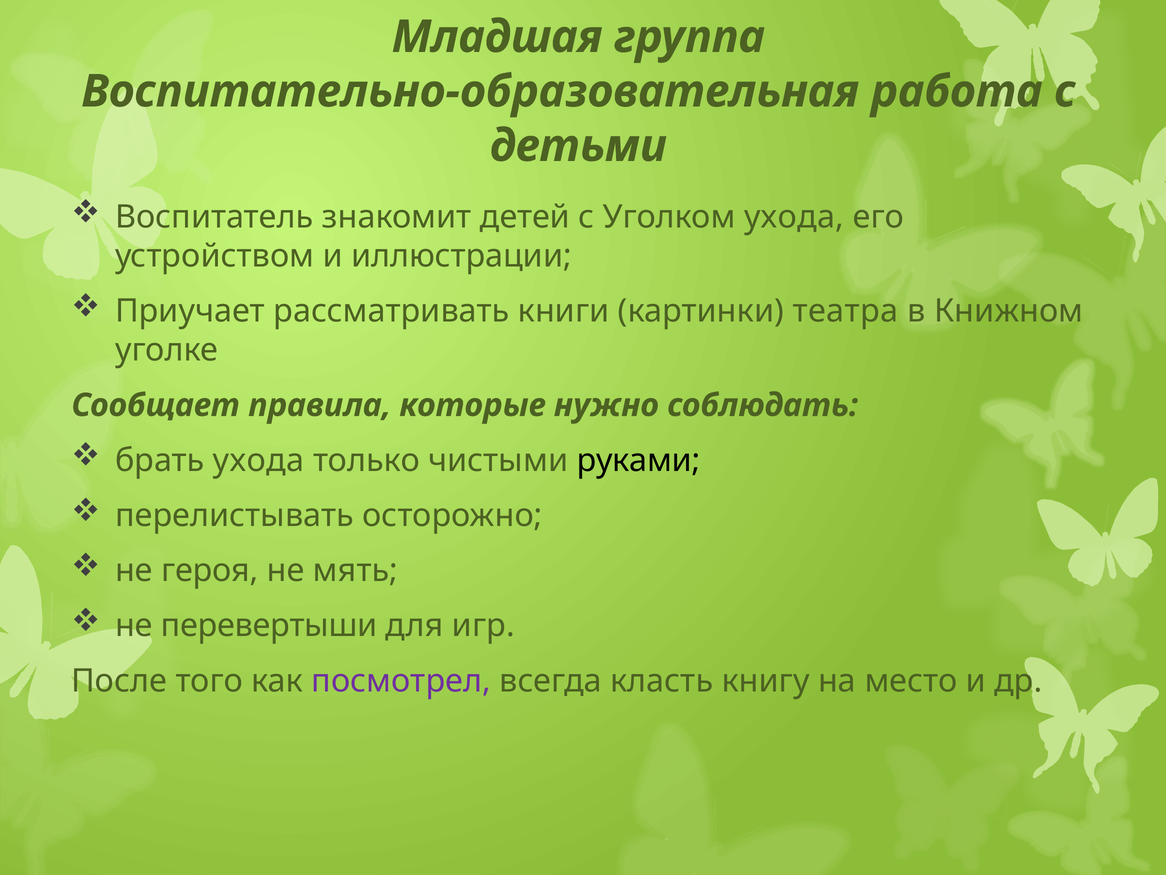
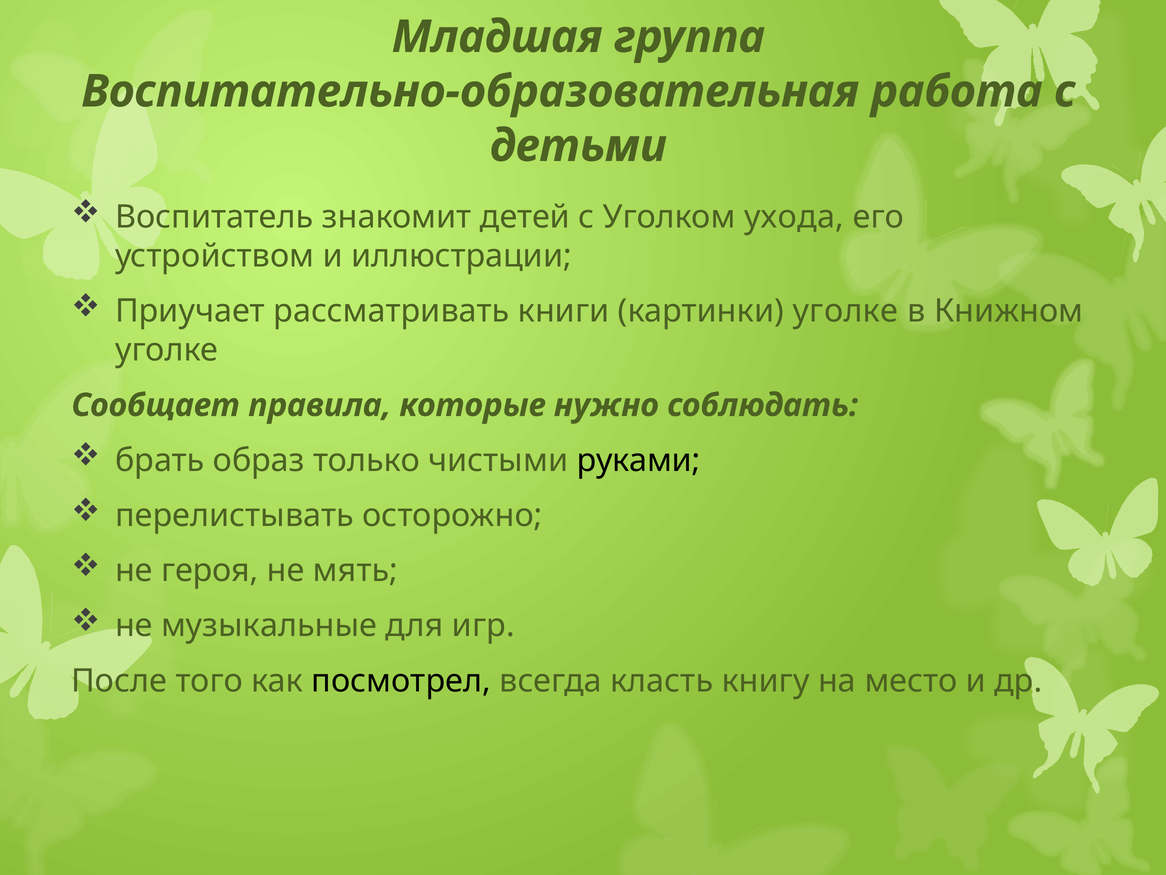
картинки театра: театра -> уголке (845, 311)
брать ухода: ухода -> образ (259, 460)
перевертыши: перевертыши -> музыкальные (269, 625)
посмотрел colour: purple -> black (401, 681)
